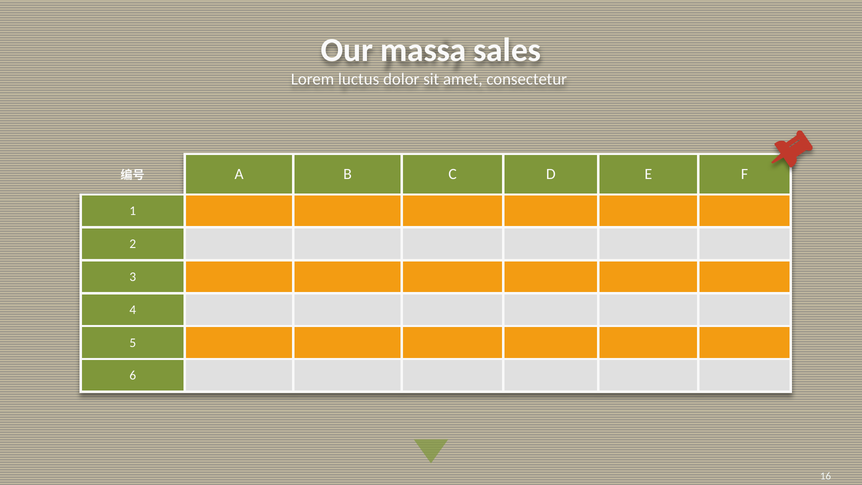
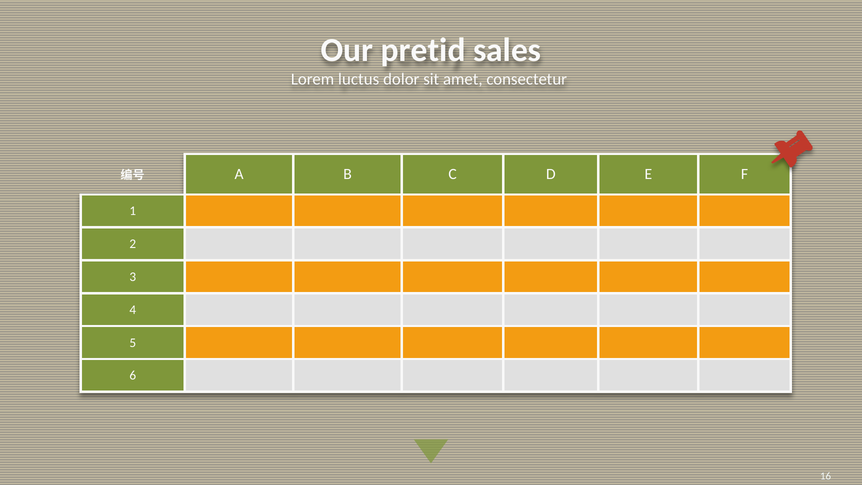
massa: massa -> pretid (423, 50)
